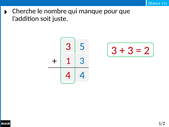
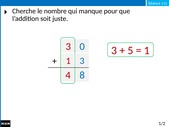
5: 5 -> 0 (82, 46)
3: 3 -> 5 (130, 50)
2: 2 -> 1 (147, 50)
4 4: 4 -> 8 (82, 75)
